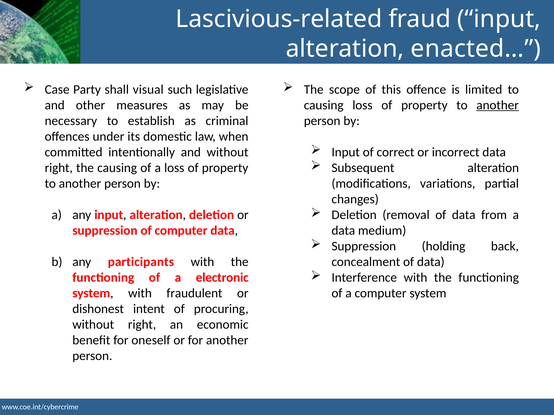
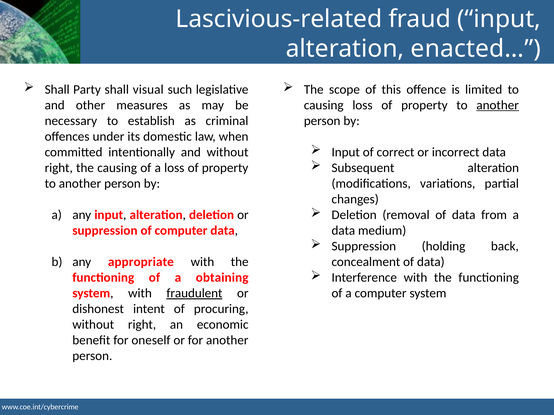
Case: Case -> Shall (57, 89)
participants: participants -> appropriate (141, 262)
electronic: electronic -> obtaining (222, 278)
fraudulent underline: none -> present (194, 294)
